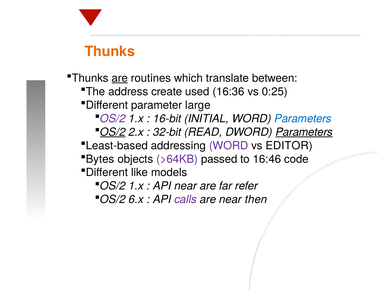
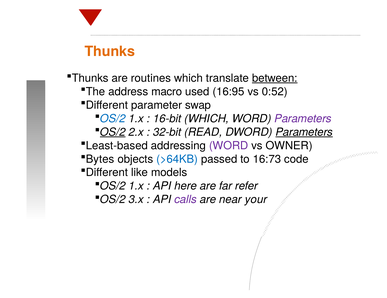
are underline: present -> none (120, 78)
between underline: none -> present (275, 78)
create: create -> macro (167, 92)
16:36: 16:36 -> 16:95 (229, 92)
0:25: 0:25 -> 0:52 (275, 92)
large: large -> swap (198, 105)
OS/2 colour: purple -> blue (113, 119)
16-bit INITIAL: INITIAL -> WHICH (207, 119)
Parameters colour: blue -> purple (303, 119)
EDITOR: EDITOR -> OWNER (289, 146)
>64KB colour: purple -> blue (177, 159)
16:46: 16:46 -> 16:73 (267, 159)
API near: near -> here (186, 186)
6.x: 6.x -> 3.x (136, 200)
then: then -> your (256, 200)
